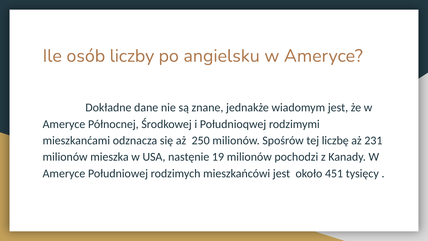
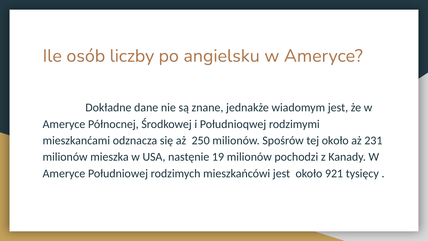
tej liczbę: liczbę -> około (335, 140)
451: 451 -> 921 (334, 173)
